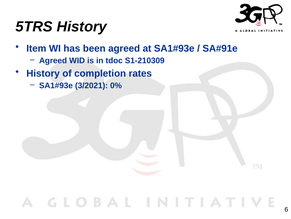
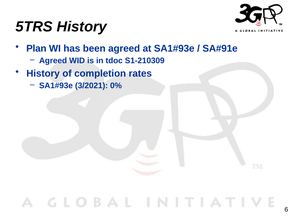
Item: Item -> Plan (36, 48)
